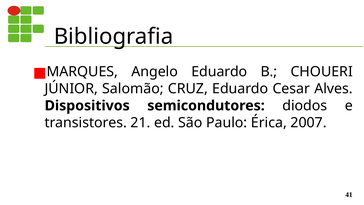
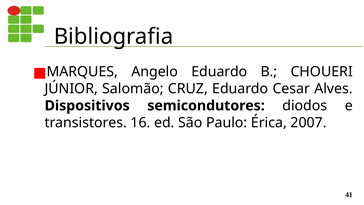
21: 21 -> 16 (140, 123)
